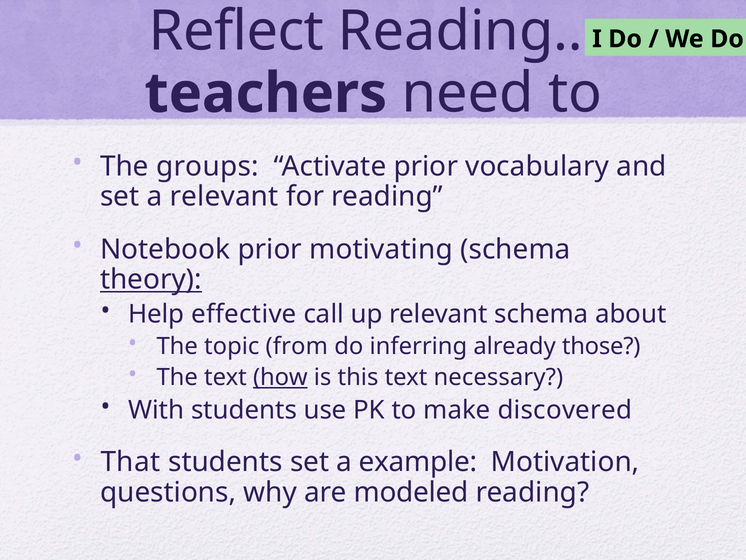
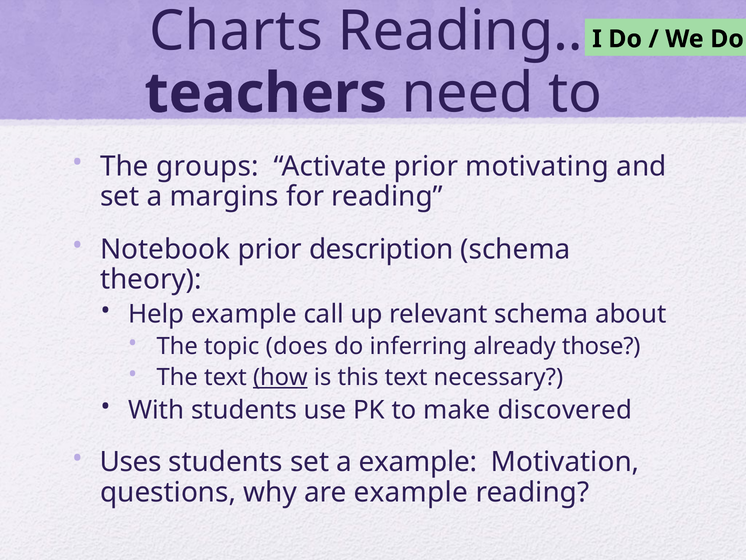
Reflect: Reflect -> Charts (236, 31)
vocabulary: vocabulary -> motivating (537, 166)
a relevant: relevant -> margins (224, 196)
motivating: motivating -> description (381, 249)
theory underline: present -> none (151, 279)
Help effective: effective -> example (244, 314)
from: from -> does (297, 346)
That: That -> Uses (131, 462)
are modeled: modeled -> example (411, 492)
